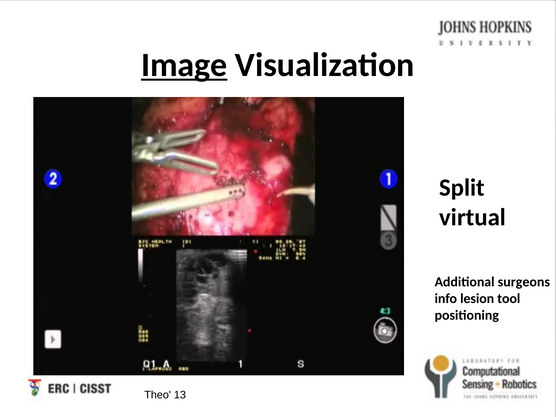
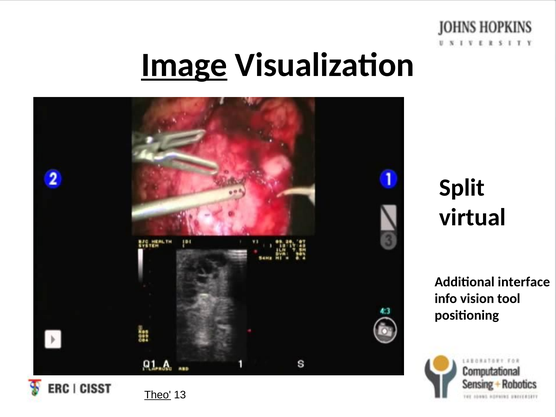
surgeons: surgeons -> interface (524, 282)
lesion: lesion -> vision (477, 298)
Theo underline: none -> present (158, 395)
